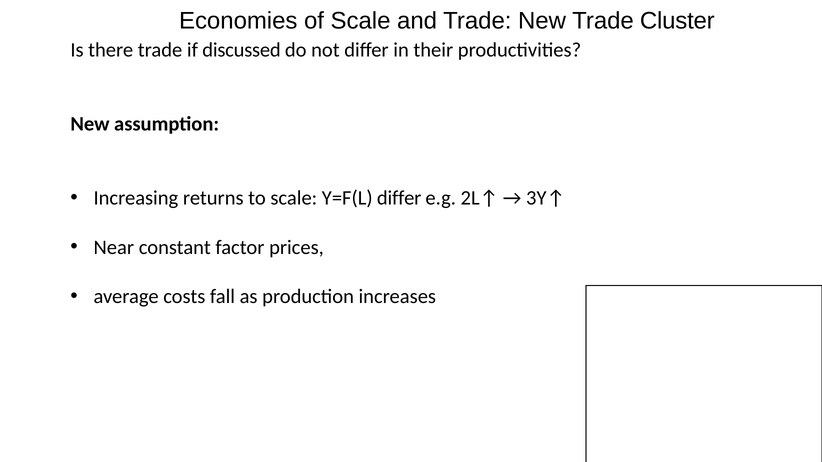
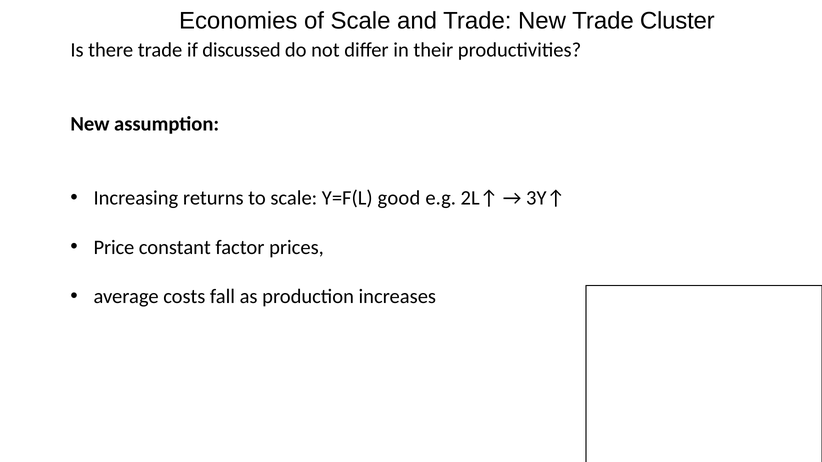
Y=F(L differ: differ -> good (399, 198)
Near: Near -> Price (114, 247)
